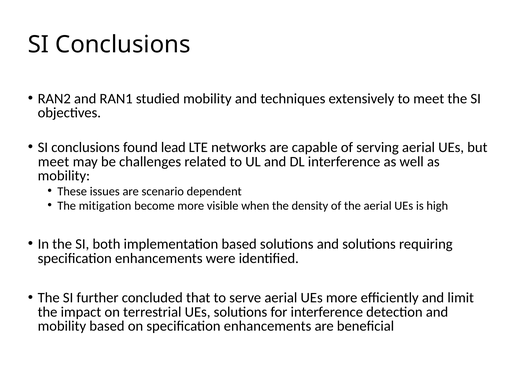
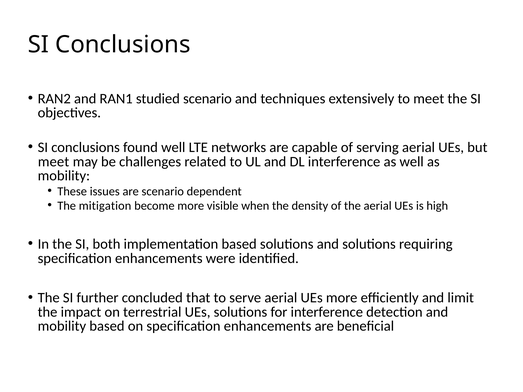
studied mobility: mobility -> scenario (207, 99)
found lead: lead -> well (173, 148)
